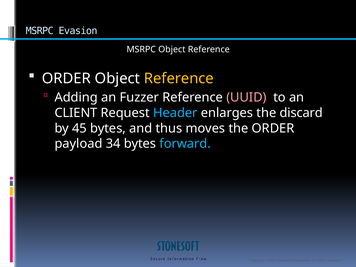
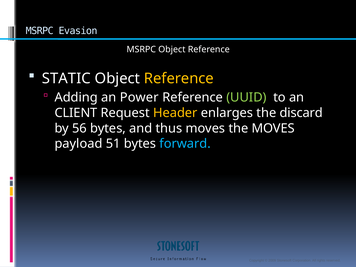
ORDER: ORDER -> STATIC (66, 78)
Fuzzer: Fuzzer -> Power (139, 97)
UUID colour: pink -> light green (246, 97)
Header colour: light blue -> yellow (175, 113)
45: 45 -> 56 (79, 128)
the ORDER: ORDER -> MOVES (273, 128)
34: 34 -> 51 (113, 144)
